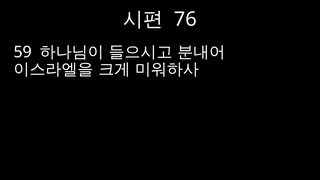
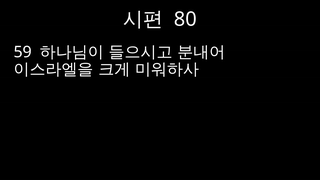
76: 76 -> 80 (185, 19)
